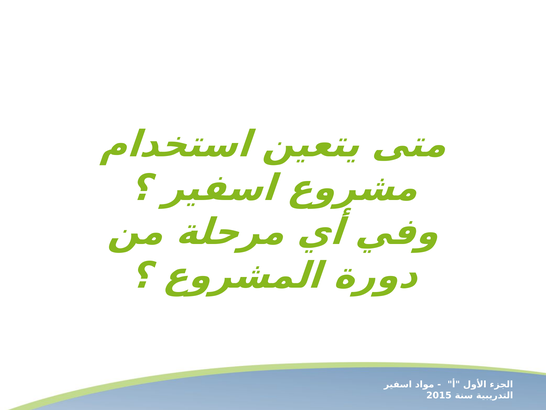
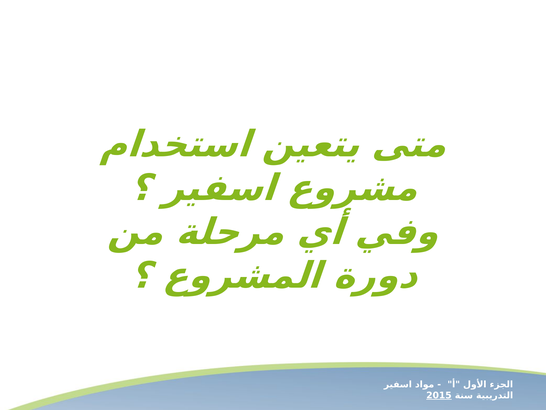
2015 underline: none -> present (439, 395)
